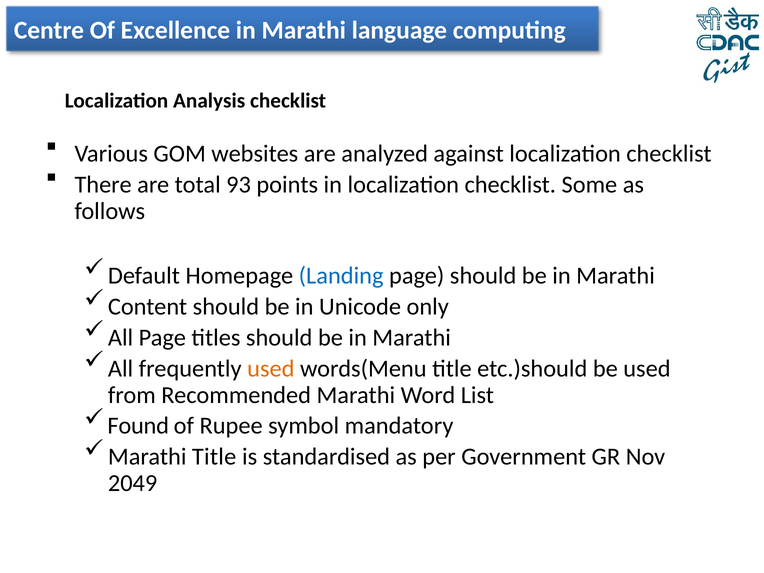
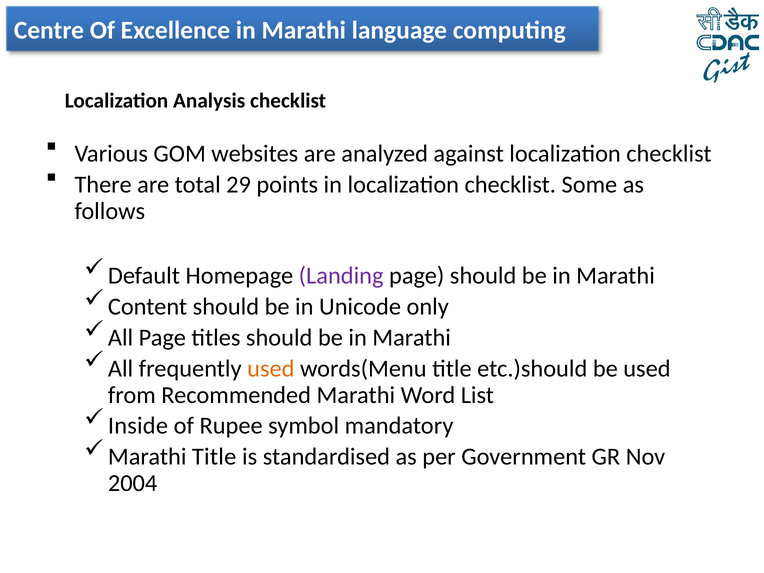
93: 93 -> 29 (239, 185)
Landing colour: blue -> purple (341, 276)
Found: Found -> Inside (138, 426)
2049: 2049 -> 2004 (133, 483)
